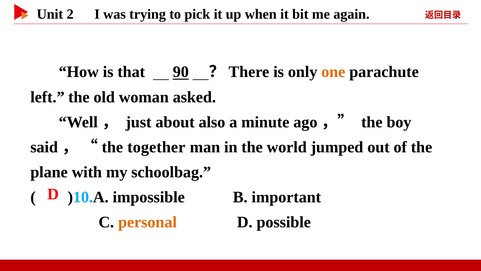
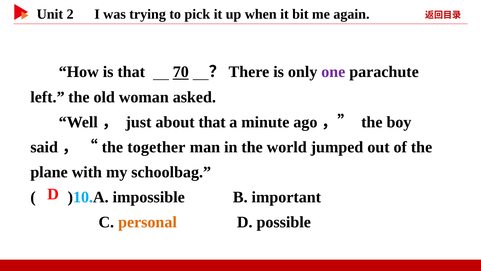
90: 90 -> 70 (181, 72)
one colour: orange -> purple (333, 72)
about also: also -> that (212, 122)
